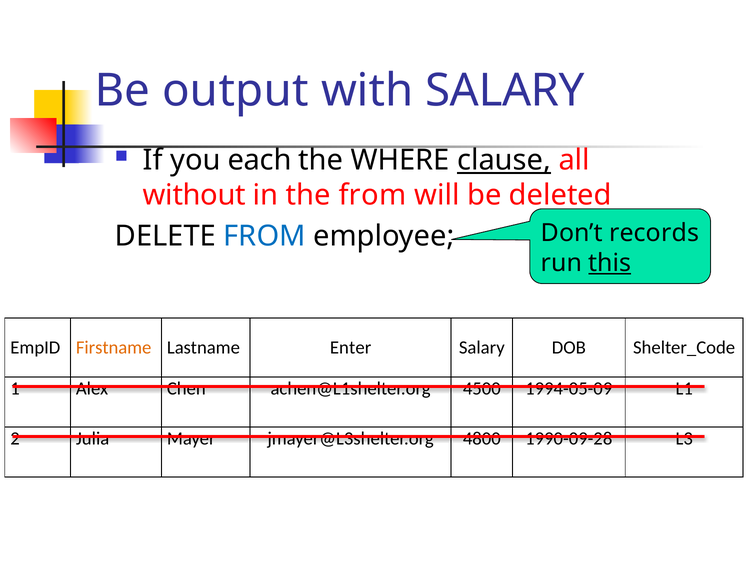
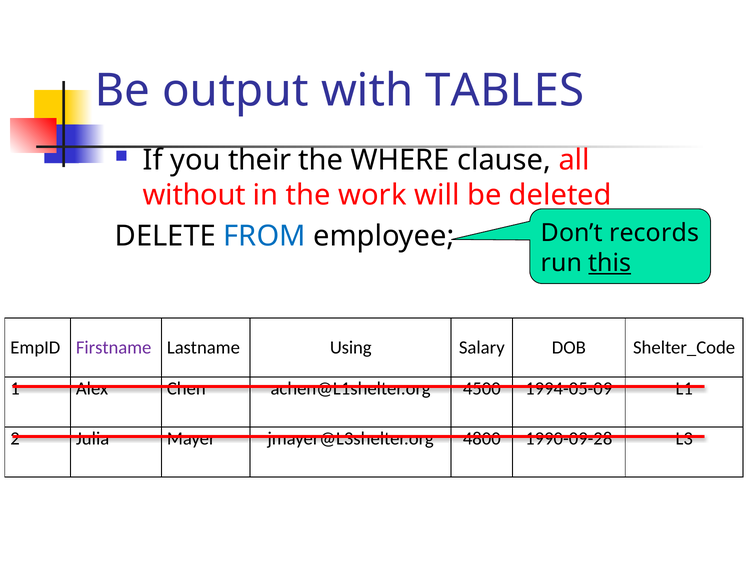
with SALARY: SALARY -> TABLES (505, 90)
each: each -> their (260, 160)
clause underline: present -> none (504, 160)
the from: from -> work (372, 195)
Firstname colour: orange -> purple (114, 348)
Enter: Enter -> Using (351, 348)
